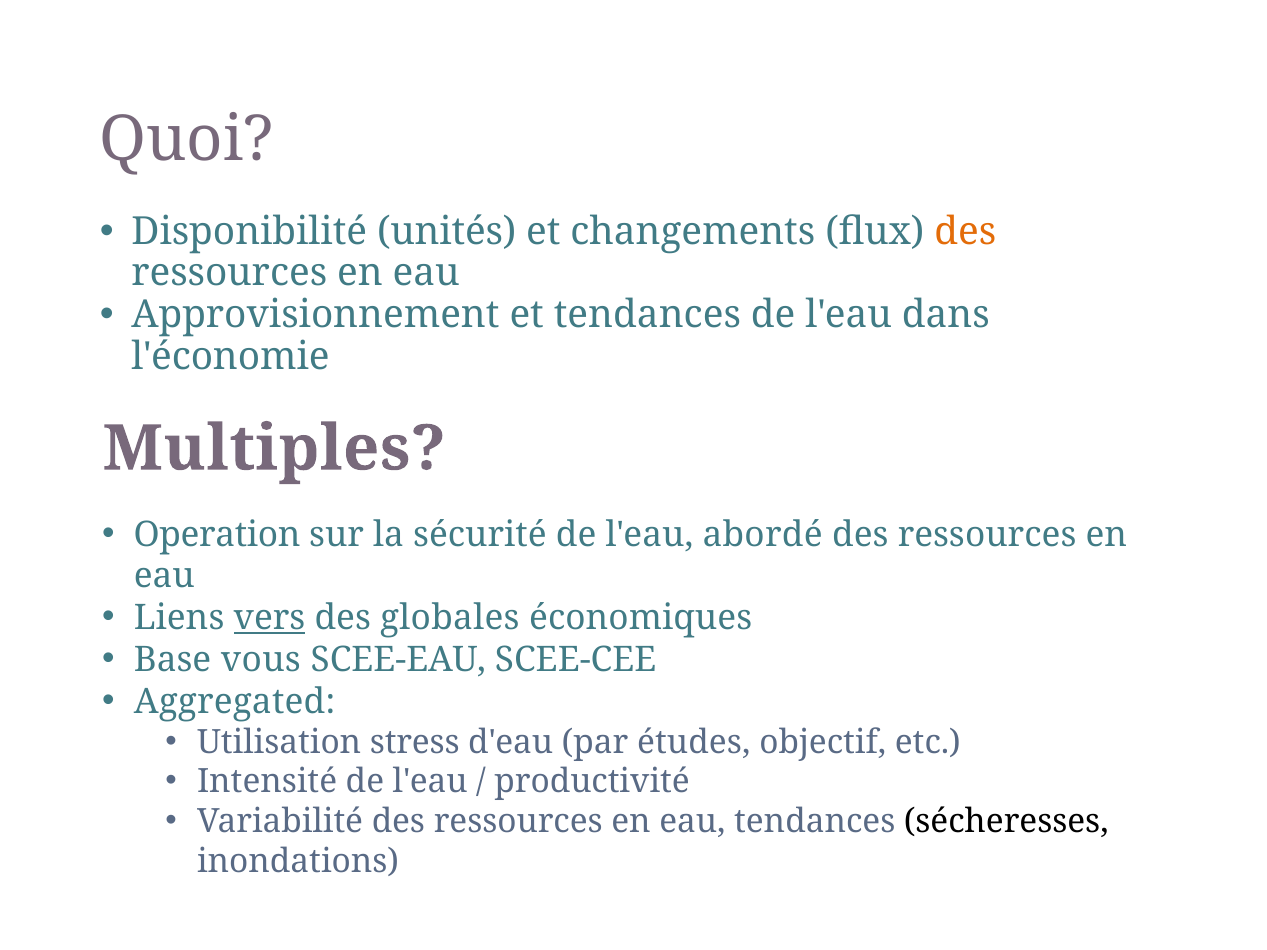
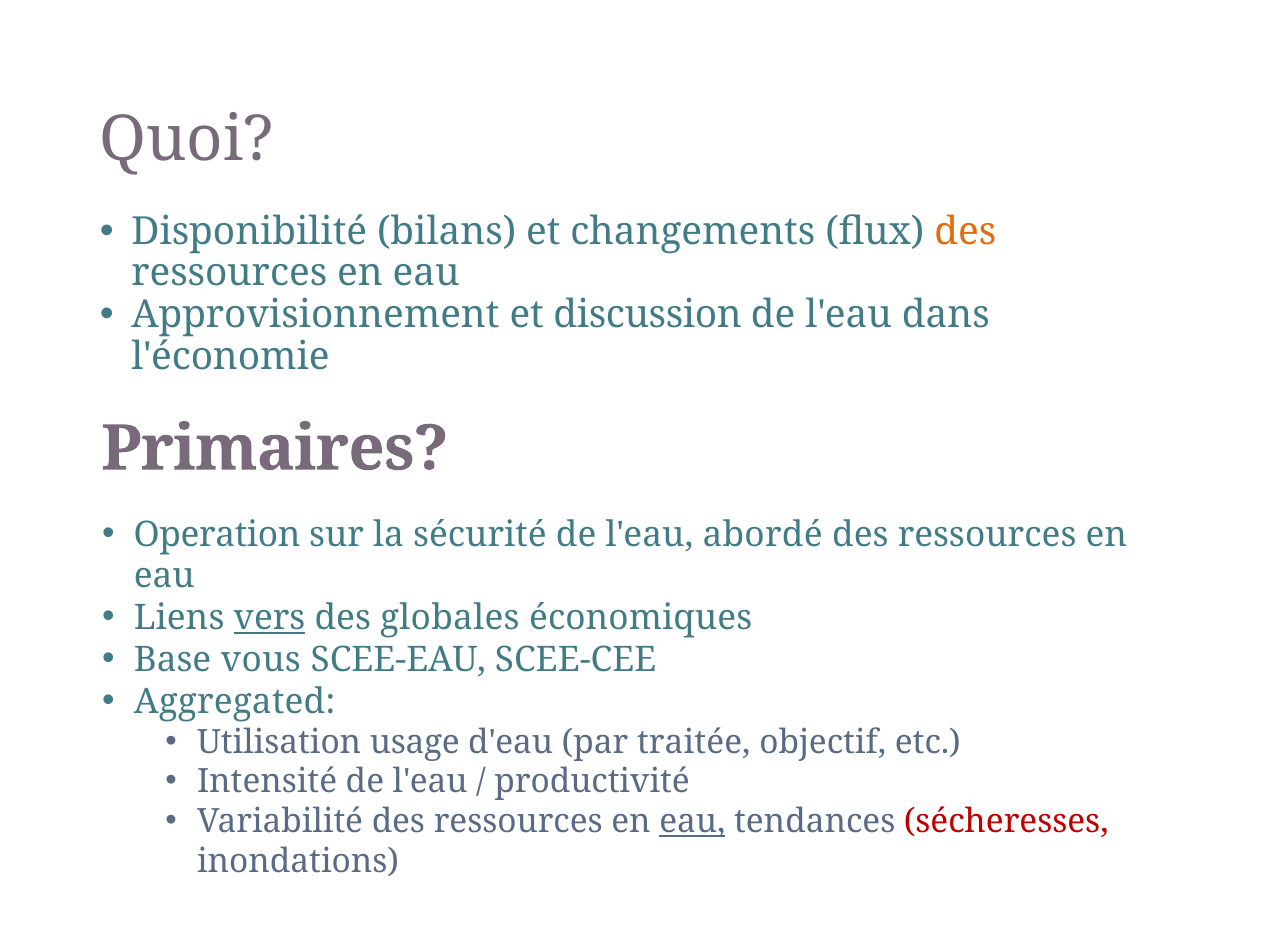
unités: unités -> bilans (447, 231)
et tendances: tendances -> discussion (648, 315)
Multiples: Multiples -> Primaires (275, 449)
stress: stress -> usage (415, 742)
études: études -> traitée (694, 742)
eau underline: none -> present (692, 822)
sécheresses colour: black -> red (1006, 822)
